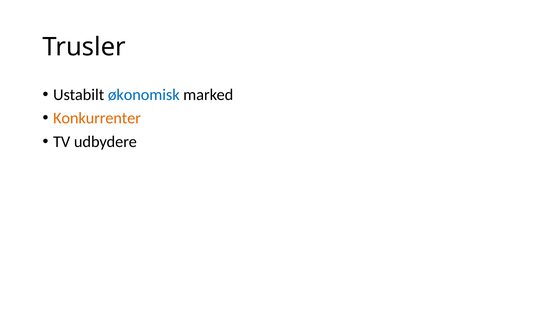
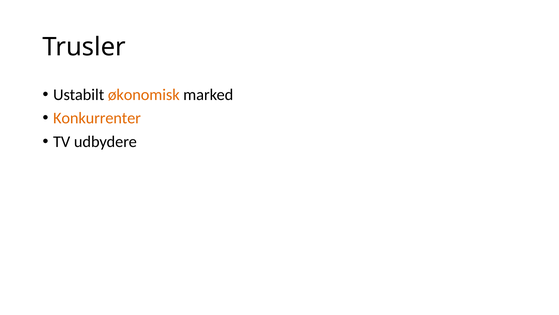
økonomisk colour: blue -> orange (144, 95)
